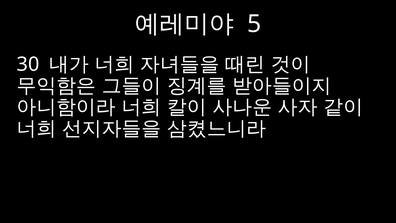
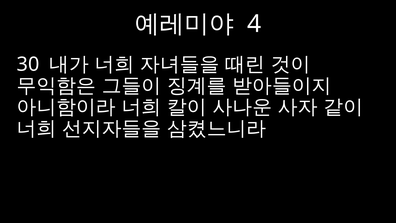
5: 5 -> 4 (254, 24)
